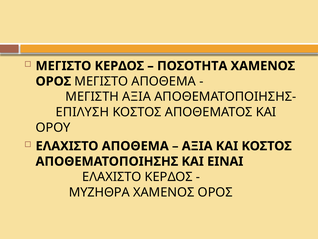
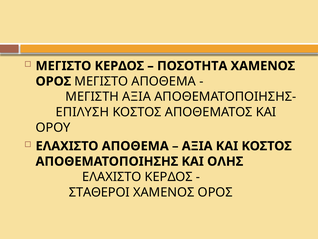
ΕΙΝΑΙ: ΕΙΝΑΙ -> ΟΛΗΣ (225, 161)
ΜΥΖΗΘΡΑ: ΜΥΖΗΘΡΑ -> ΣΤΑΘΕΡΟΙ (99, 192)
